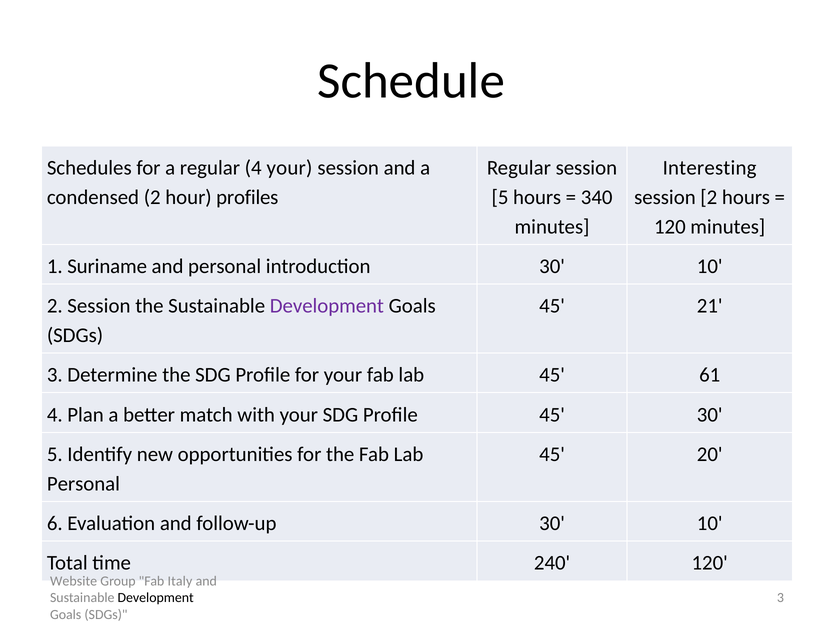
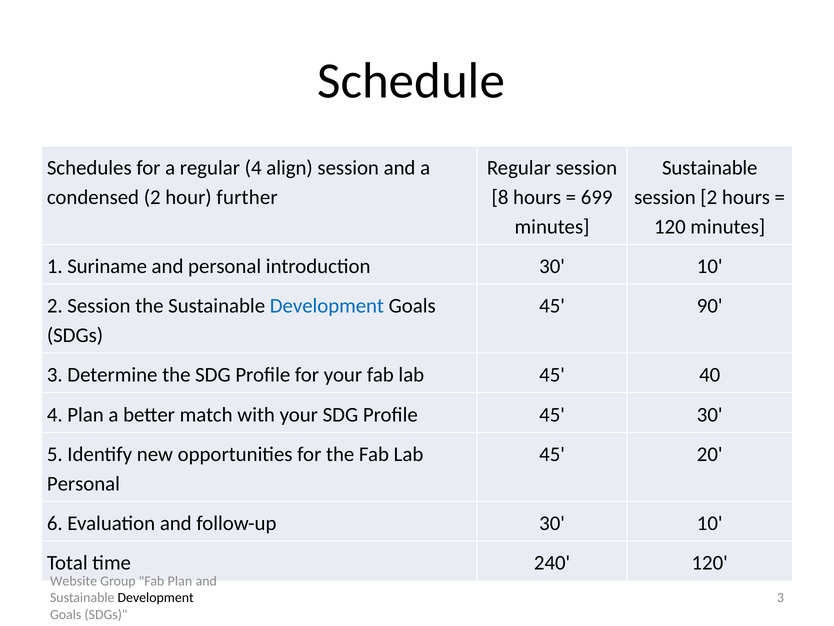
4 your: your -> align (290, 168)
Interesting: Interesting -> Sustainable (710, 168)
profiles: profiles -> further (247, 197)
5: 5 -> 8 (500, 197)
340: 340 -> 699 (597, 197)
Development colour: purple -> blue (327, 306)
21: 21 -> 90 (710, 306)
61: 61 -> 40 (710, 375)
Fab Italy: Italy -> Plan (180, 581)
